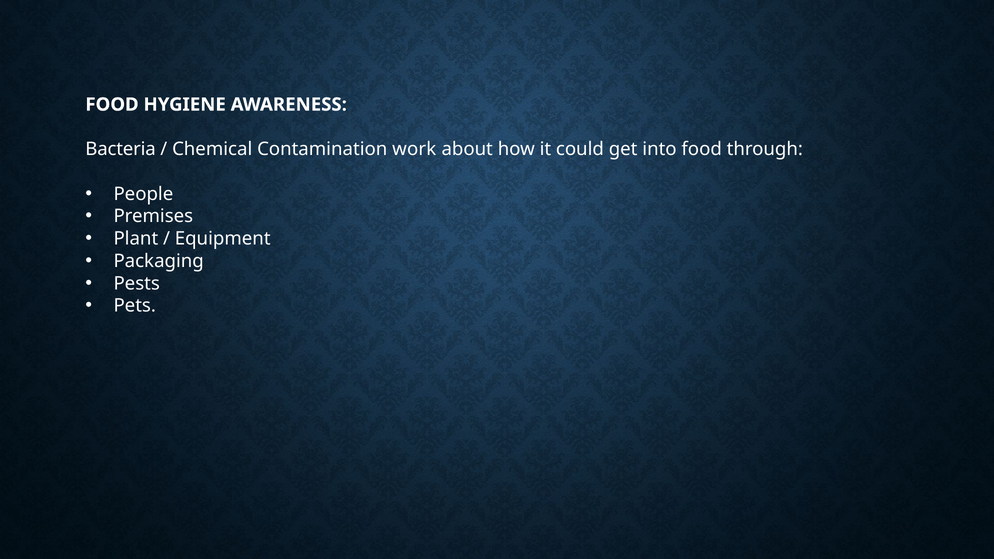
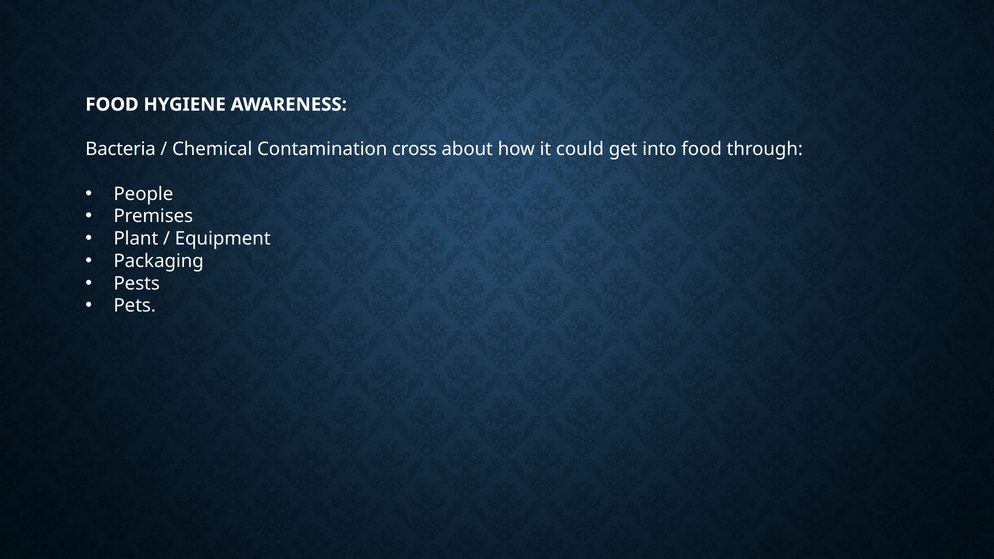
work: work -> cross (414, 149)
